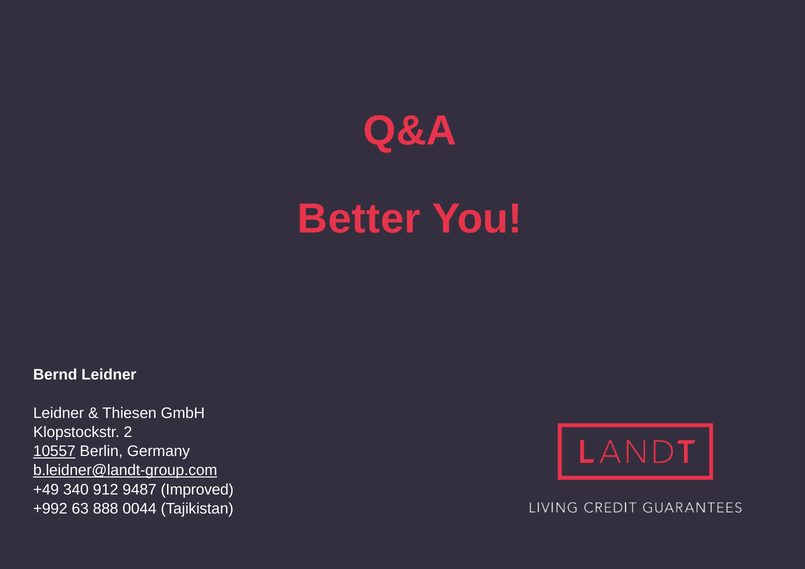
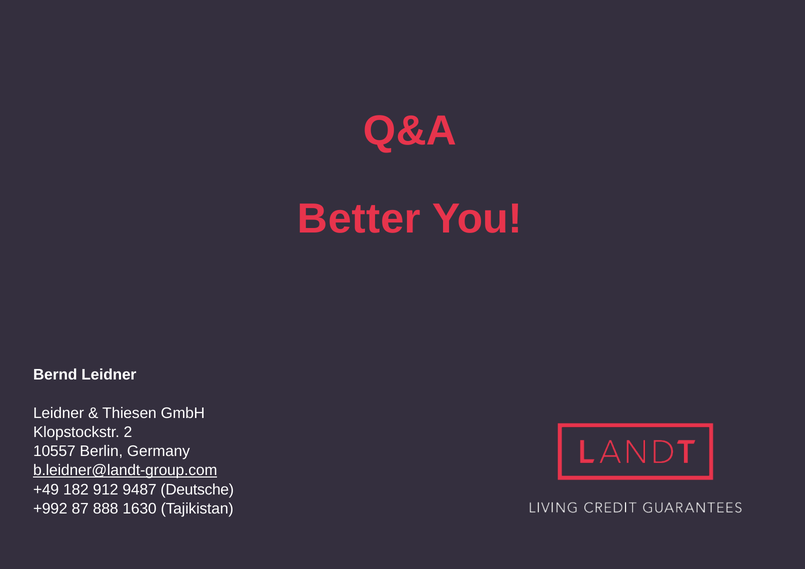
10557 underline: present -> none (54, 451)
340: 340 -> 182 (76, 490)
Improved: Improved -> Deutsche (197, 490)
63: 63 -> 87 (80, 509)
0044: 0044 -> 1630 (140, 509)
